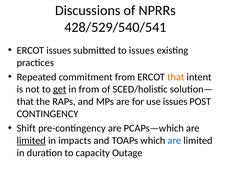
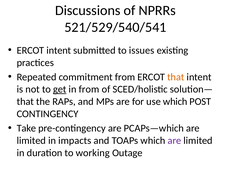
428/529/540/541: 428/529/540/541 -> 521/529/540/541 (115, 27)
ERCOT issues: issues -> intent (59, 50)
use issues: issues -> which (175, 102)
Shift: Shift -> Take (26, 128)
limited underline: present -> none (31, 141)
are colour: blue -> purple (174, 141)
capacity: capacity -> working (93, 153)
